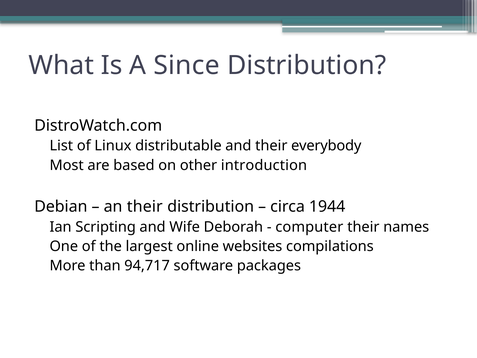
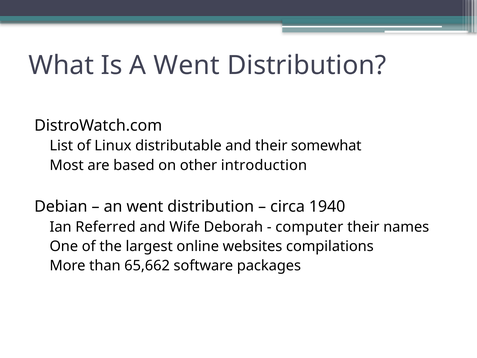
A Since: Since -> Went (187, 65)
everybody: everybody -> somewhat (326, 146)
an their: their -> went (145, 207)
1944: 1944 -> 1940 (327, 207)
Scripting: Scripting -> Referred (106, 227)
94,717: 94,717 -> 65,662 (147, 266)
